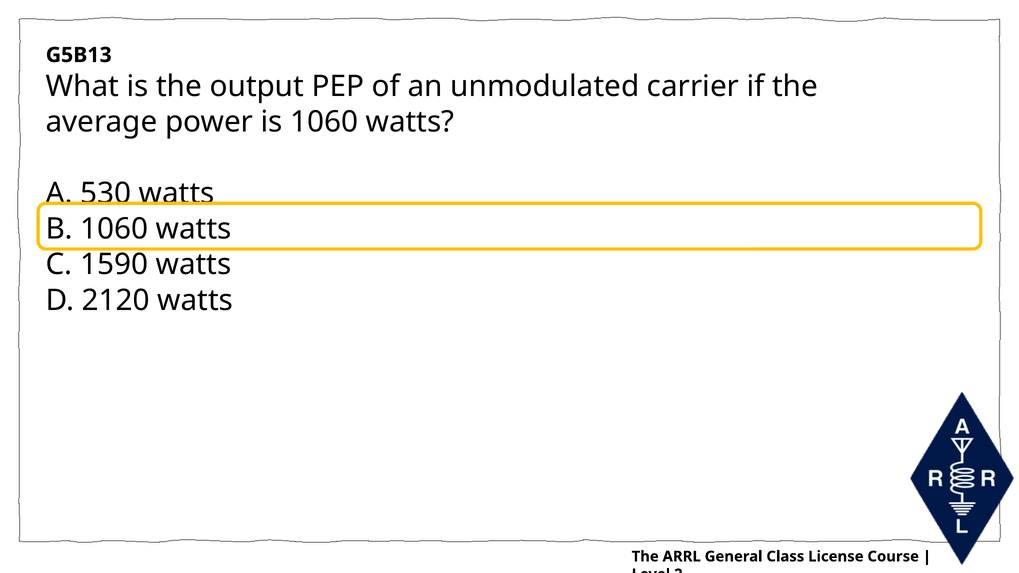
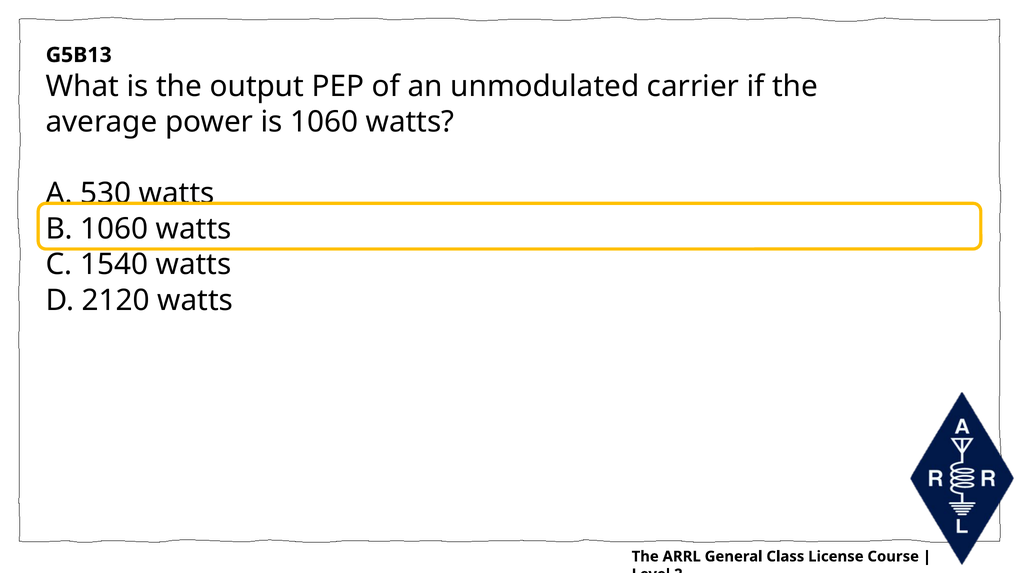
1590: 1590 -> 1540 (114, 265)
